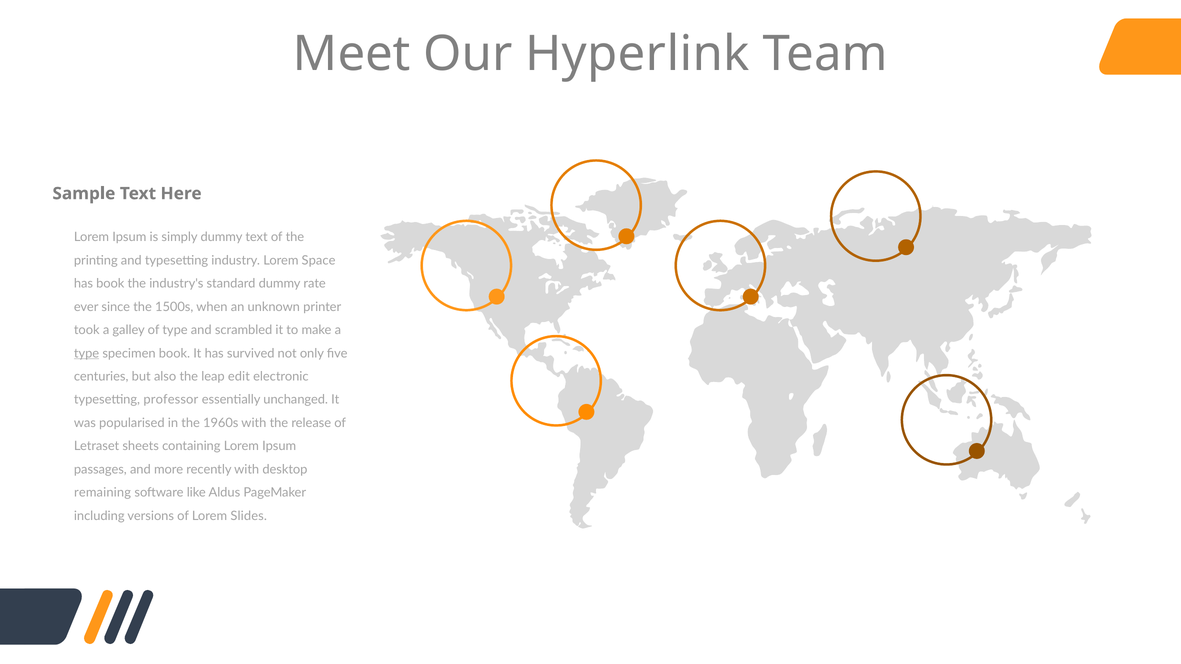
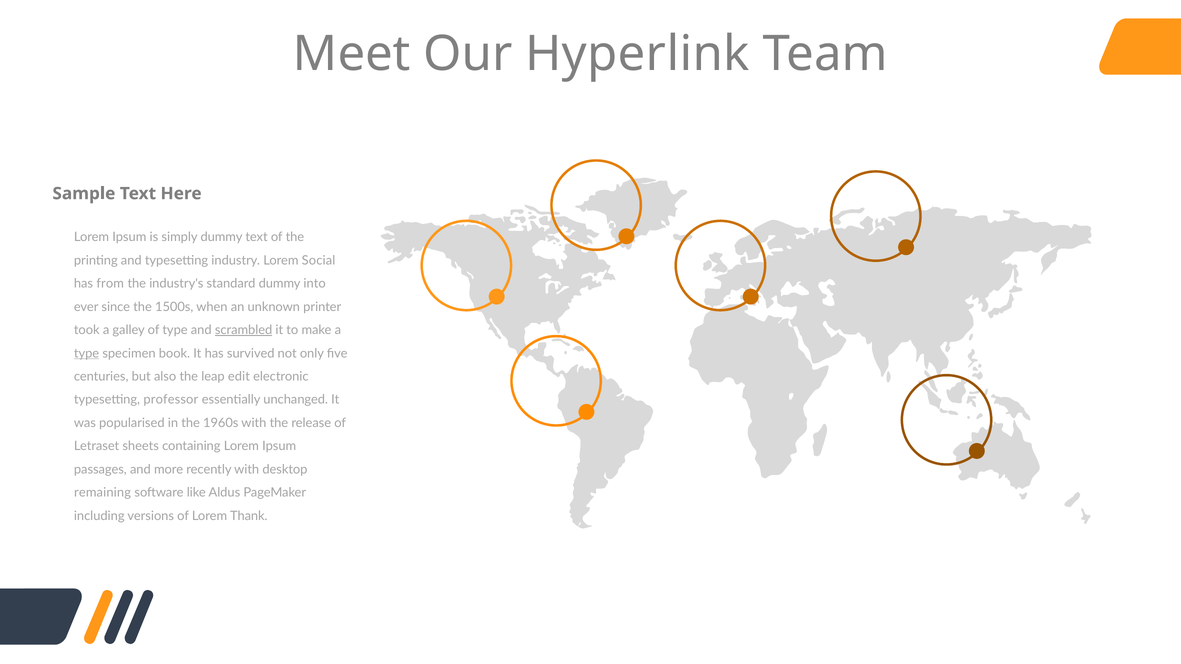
Space: Space -> Social (319, 261)
has book: book -> from (110, 284)
rate: rate -> into (315, 284)
scrambled underline: none -> present (244, 330)
Slides: Slides -> Thank (249, 516)
